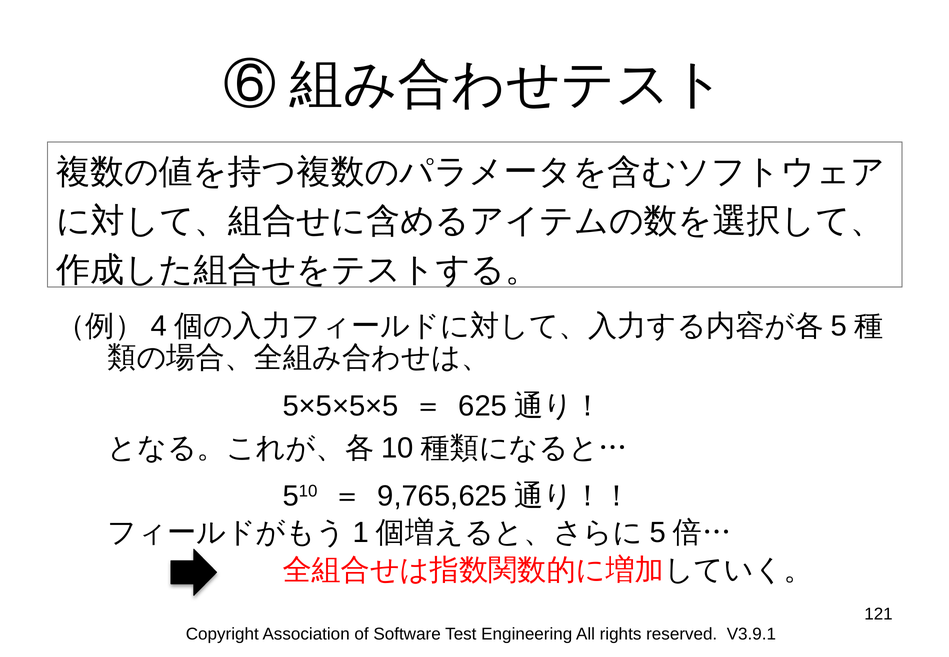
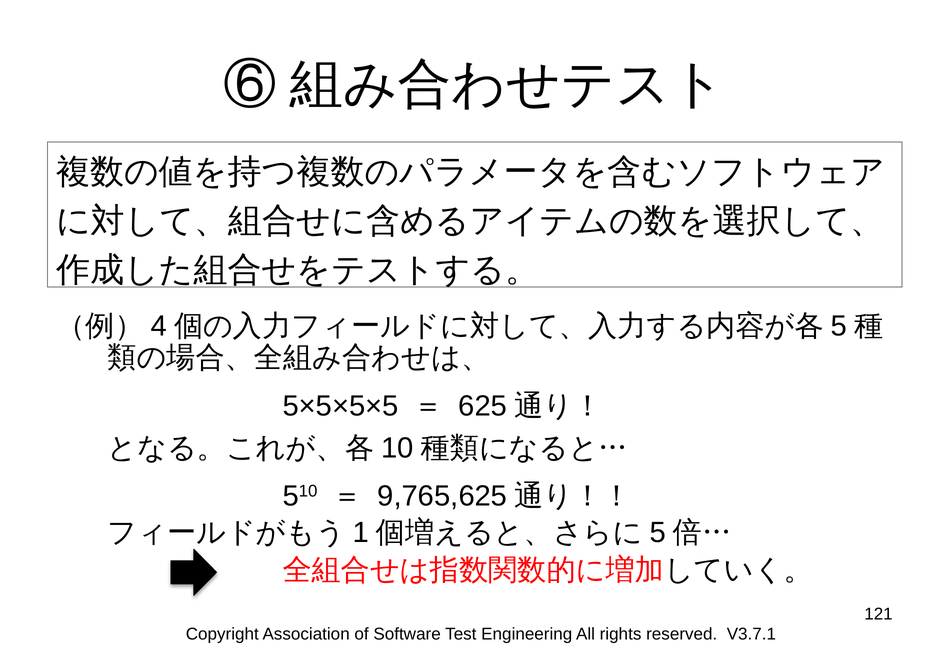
V3.9.1: V3.9.1 -> V3.7.1 (751, 634)
